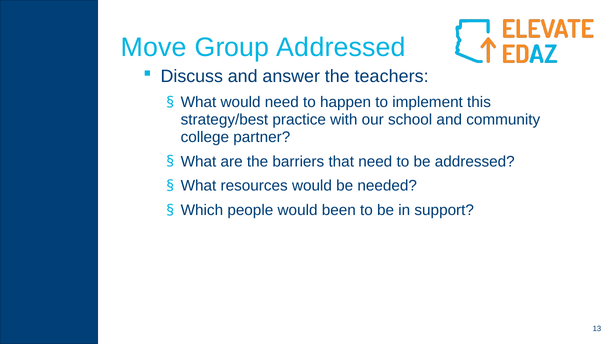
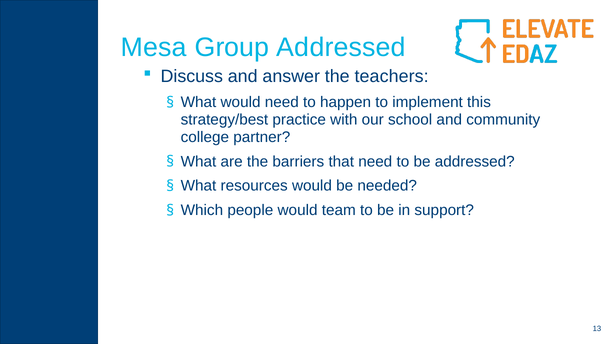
Move: Move -> Mesa (154, 47)
been: been -> team (339, 211)
